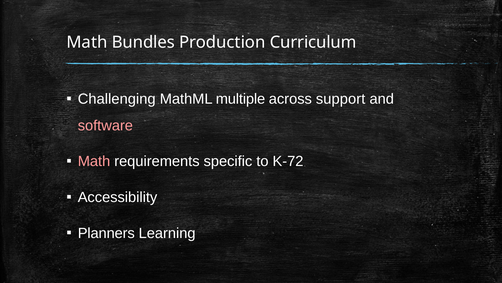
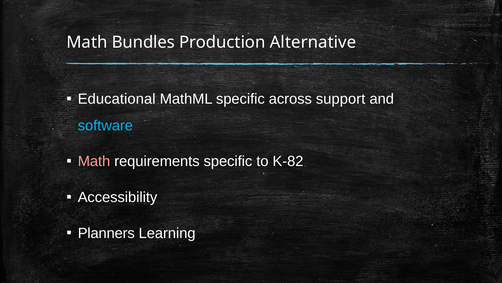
Curriculum: Curriculum -> Alternative (313, 42)
Challenging: Challenging -> Educational (117, 99)
MathML multiple: multiple -> specific (240, 99)
software colour: pink -> light blue (105, 125)
K-72: K-72 -> K-82 (288, 161)
